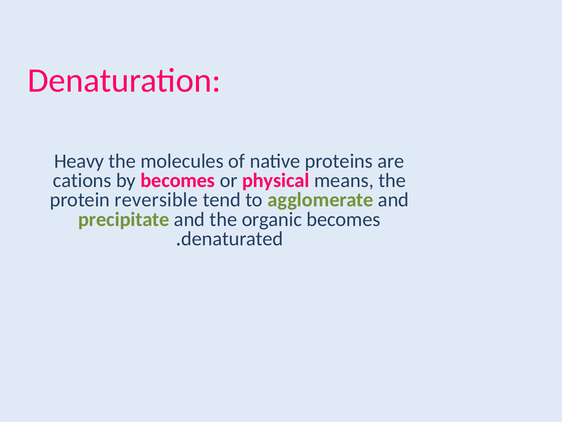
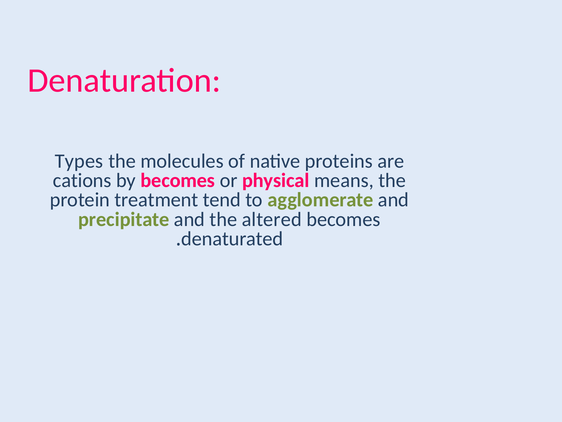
Heavy: Heavy -> Types (79, 161)
reversible: reversible -> treatment (156, 200)
organic: organic -> altered (272, 219)
